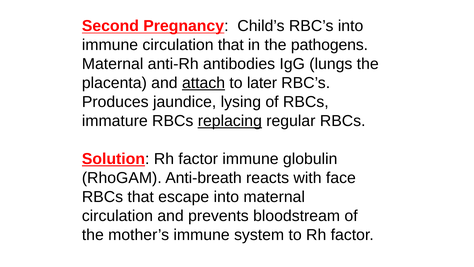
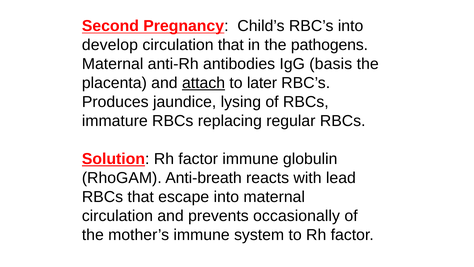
immune: immune -> develop (110, 45)
lungs: lungs -> basis (331, 64)
replacing underline: present -> none (230, 121)
face: face -> lead (341, 178)
bloodstream: bloodstream -> occasionally (297, 216)
